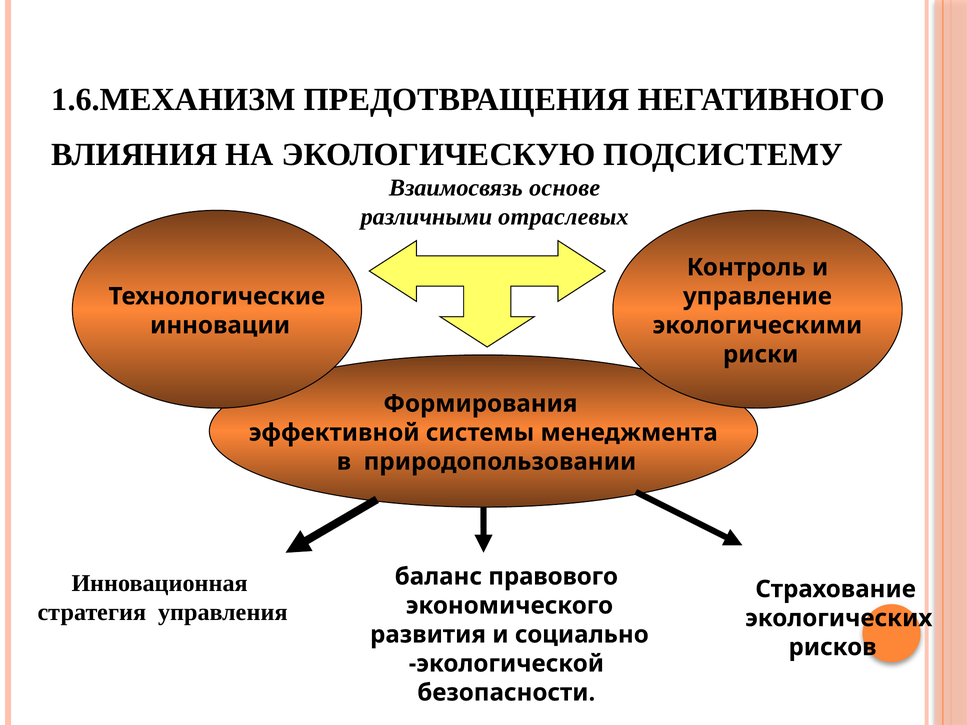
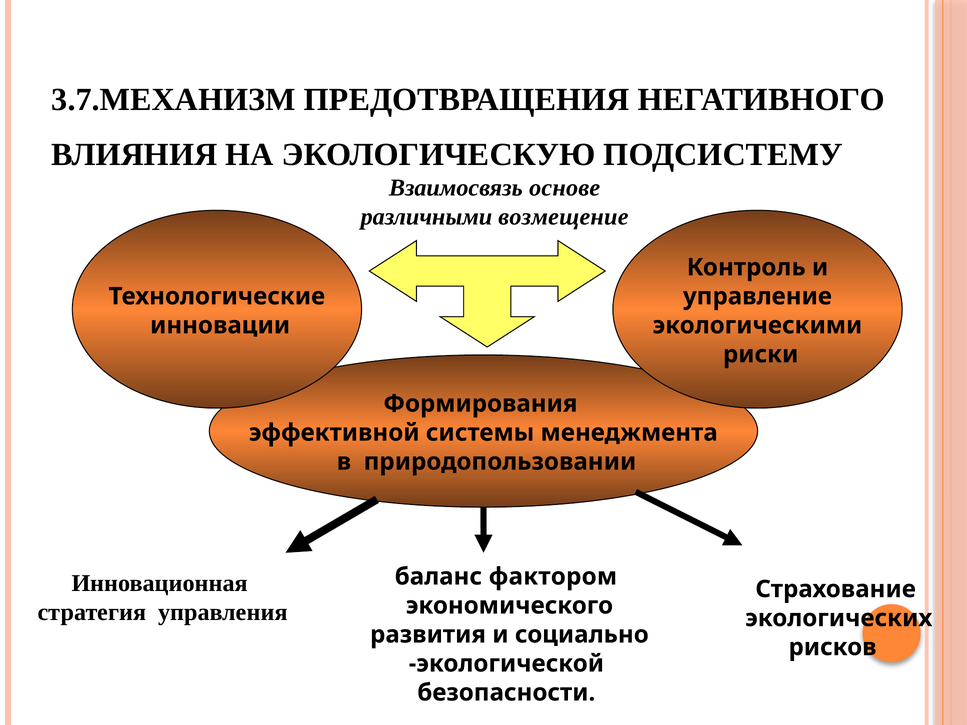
1.6.МЕХАНИЗМ: 1.6.МЕХАНИЗМ -> 3.7.МЕХАНИЗМ (174, 100)
отраслевых: отраслевых -> возмещение (563, 217)
правового: правового -> фактором (553, 577)
